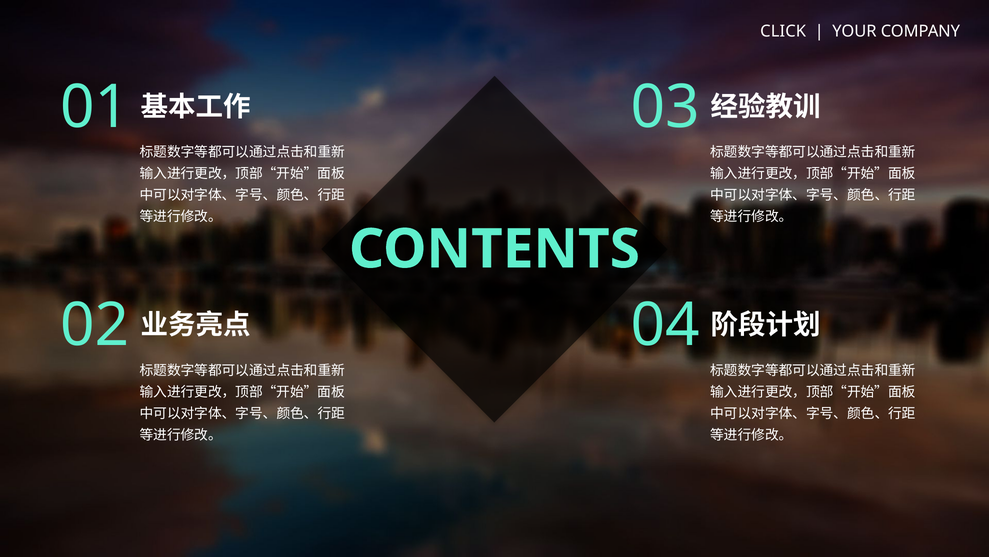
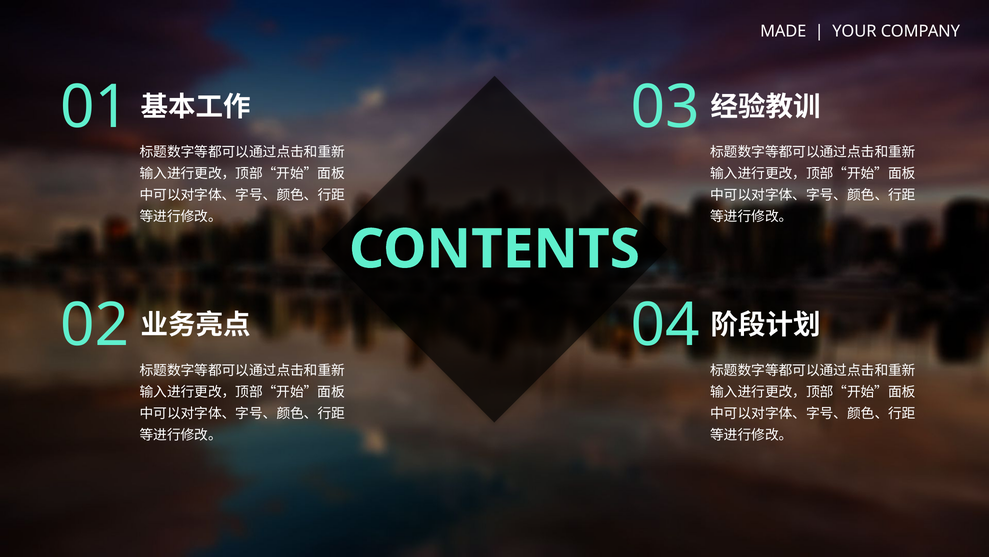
CLICK: CLICK -> MADE (783, 31)
